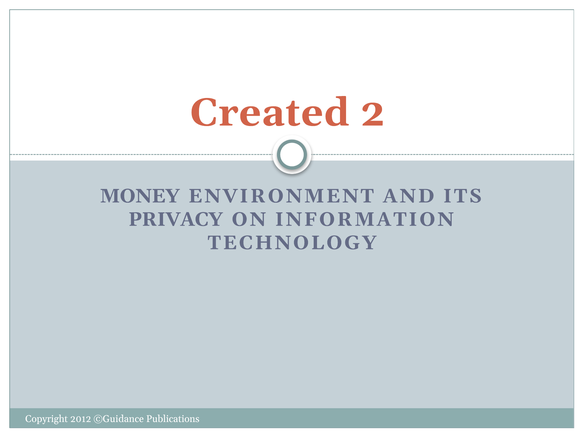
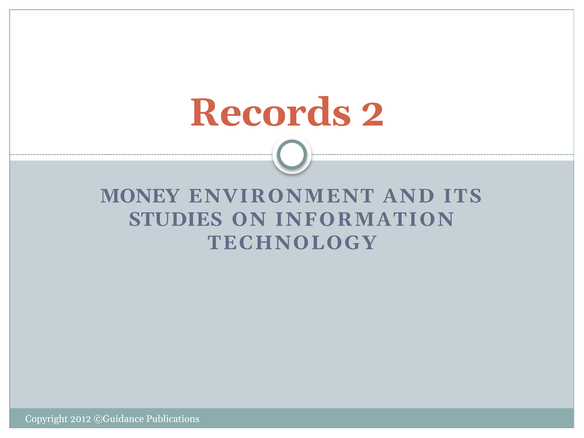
Created: Created -> Records (270, 113)
PRIVACY: PRIVACY -> STUDIES (175, 219)
